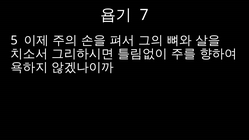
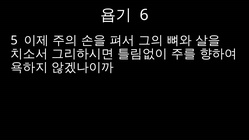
7: 7 -> 6 (144, 15)
